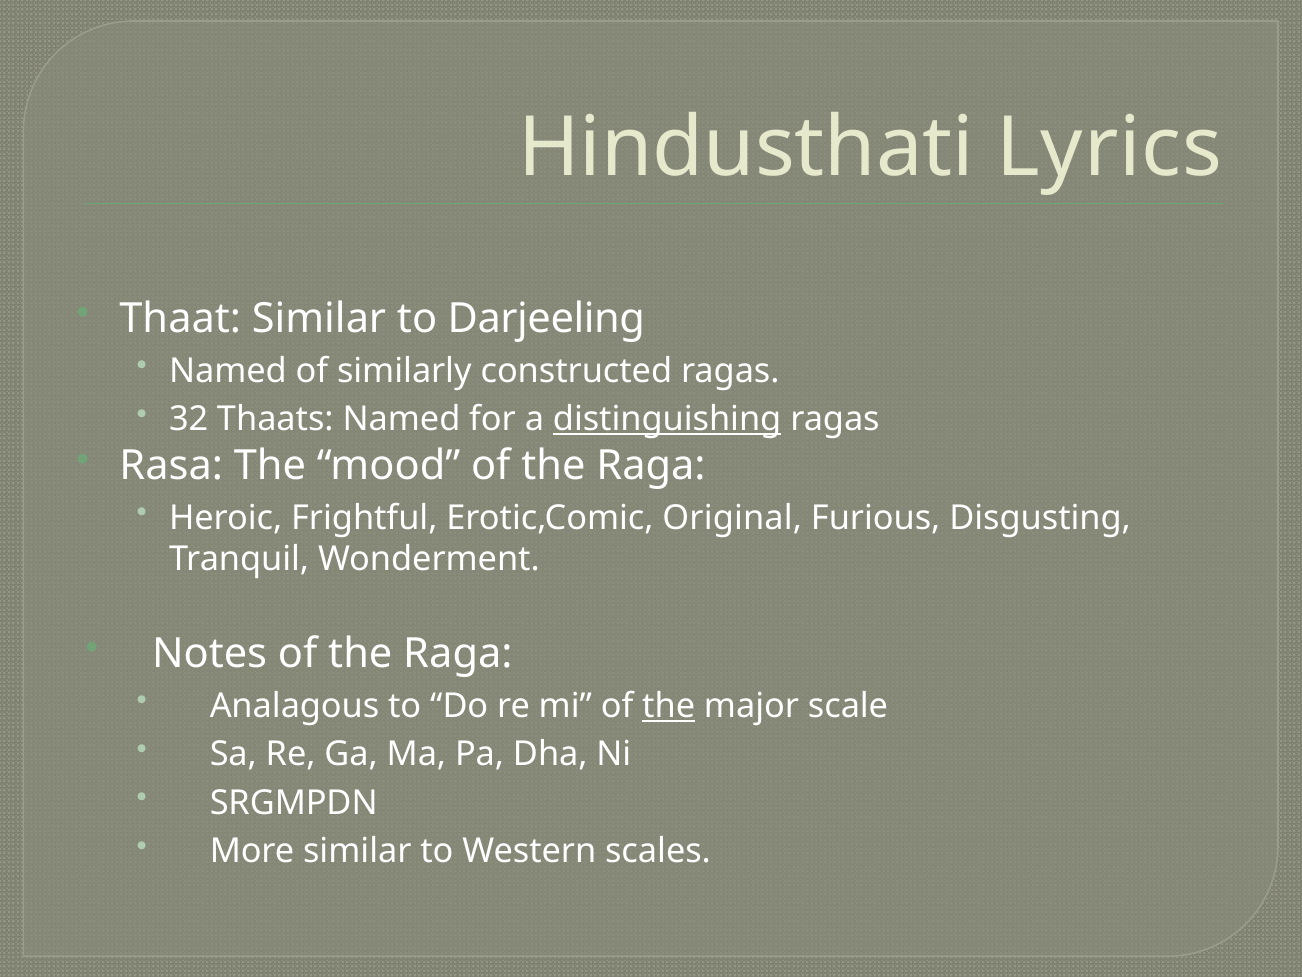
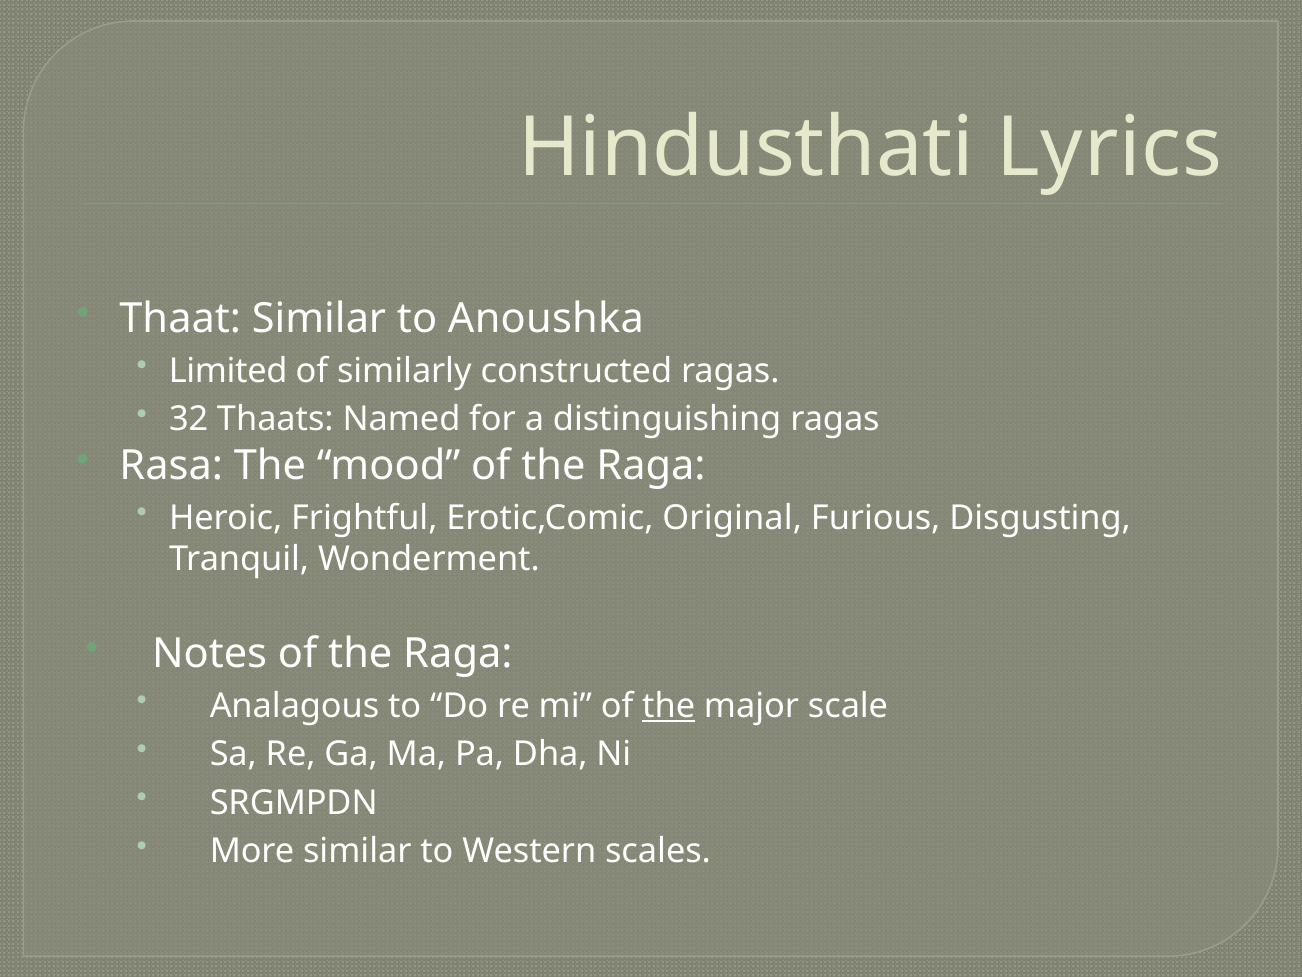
Darjeeling: Darjeeling -> Anoushka (546, 319)
Named: Named -> Limited (228, 371)
distinguishing underline: present -> none (667, 419)
